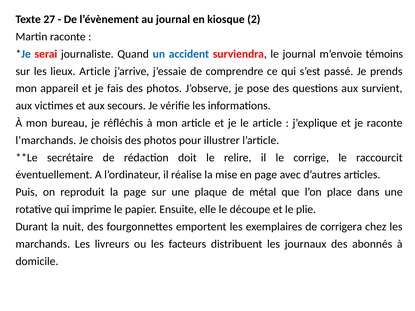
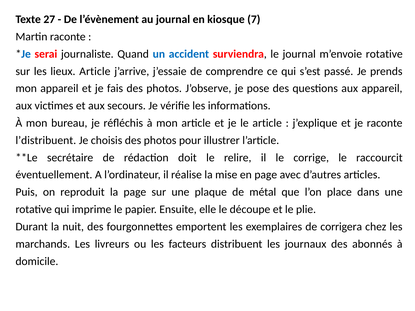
2: 2 -> 7 (254, 19)
m’envoie témoins: témoins -> rotative (384, 54)
aux survient: survient -> appareil (382, 89)
l’marchands: l’marchands -> l’distribuent (46, 140)
